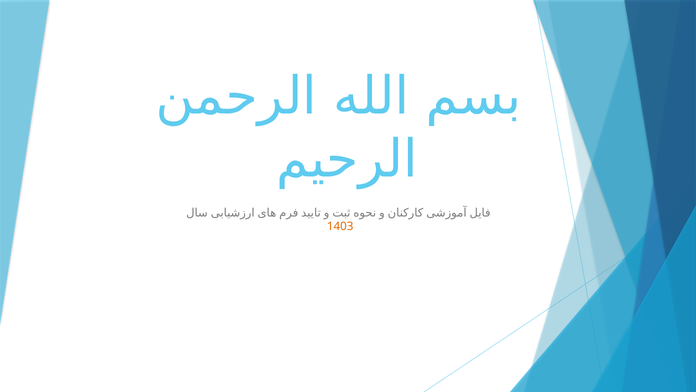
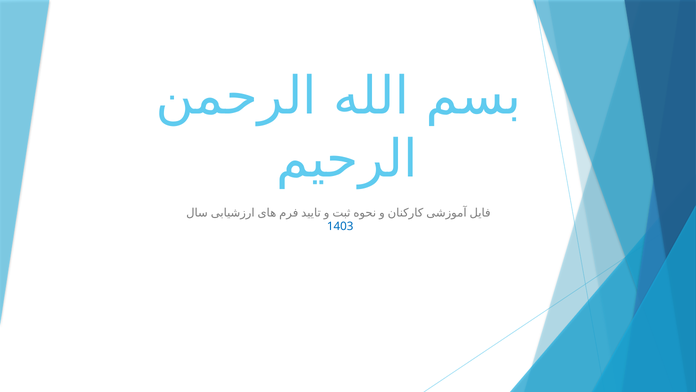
1403 colour: orange -> blue (340, 226)
